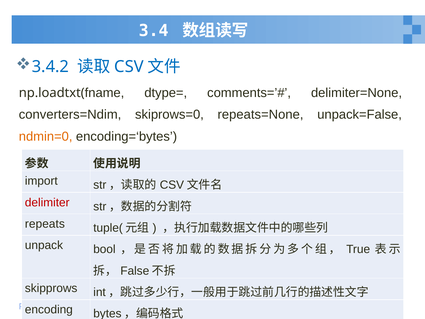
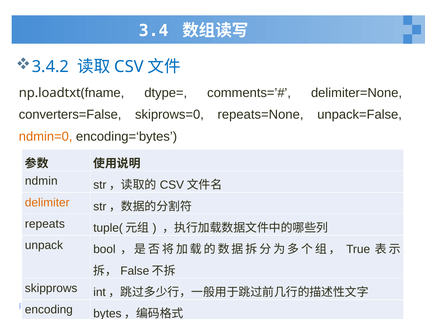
converters=Ndim: converters=Ndim -> converters=False (70, 115)
import: import -> ndmin (41, 181)
delimiter colour: red -> orange (47, 202)
